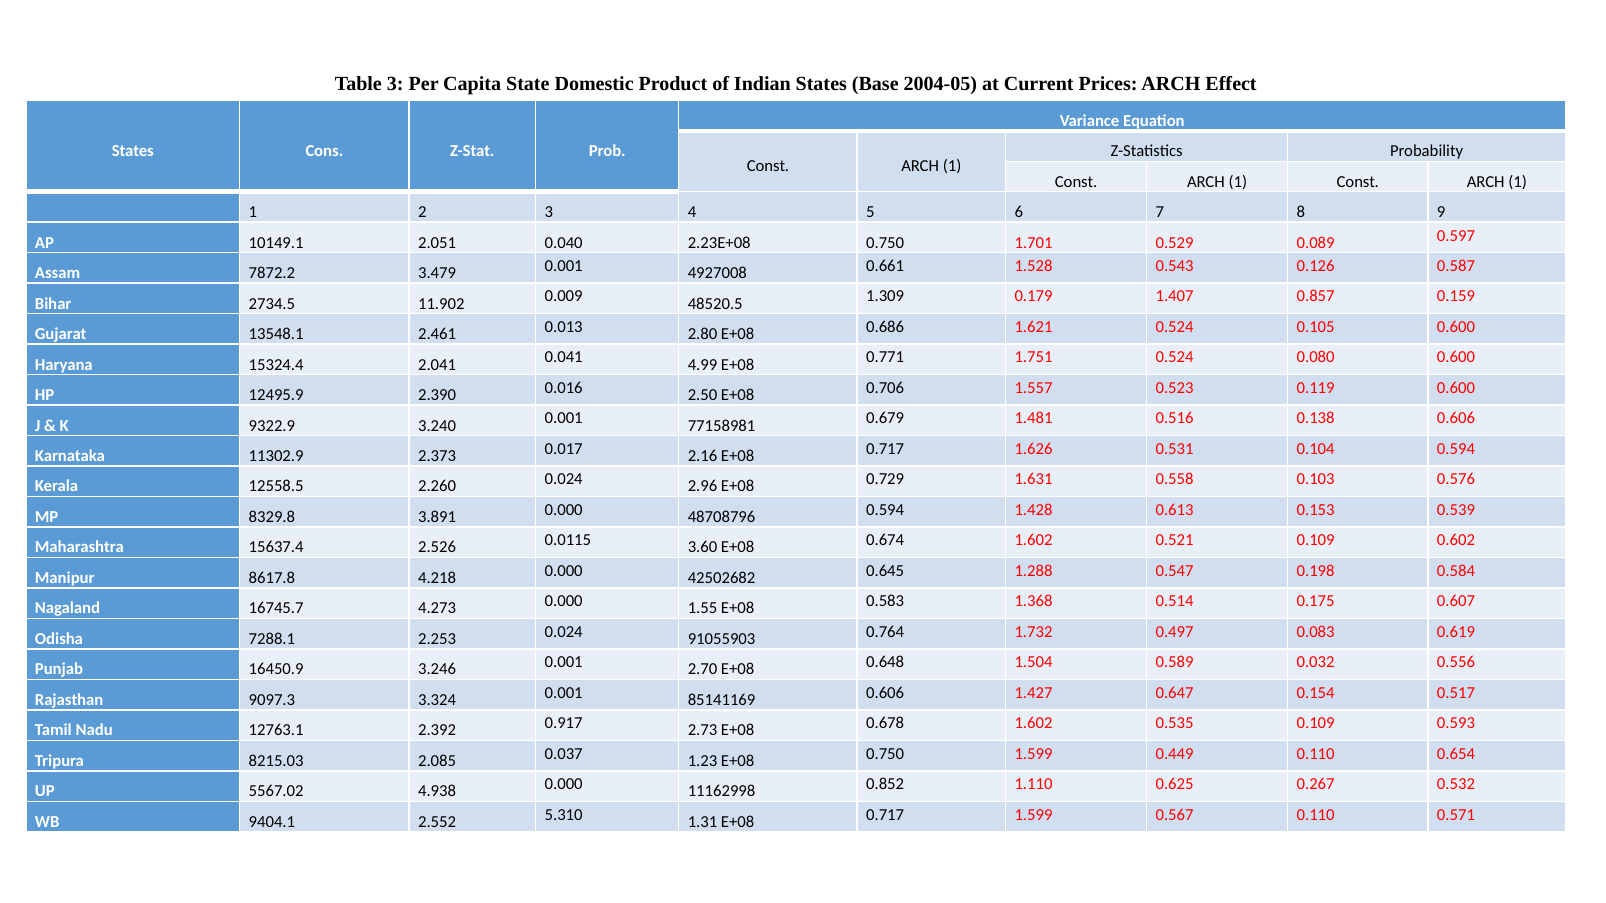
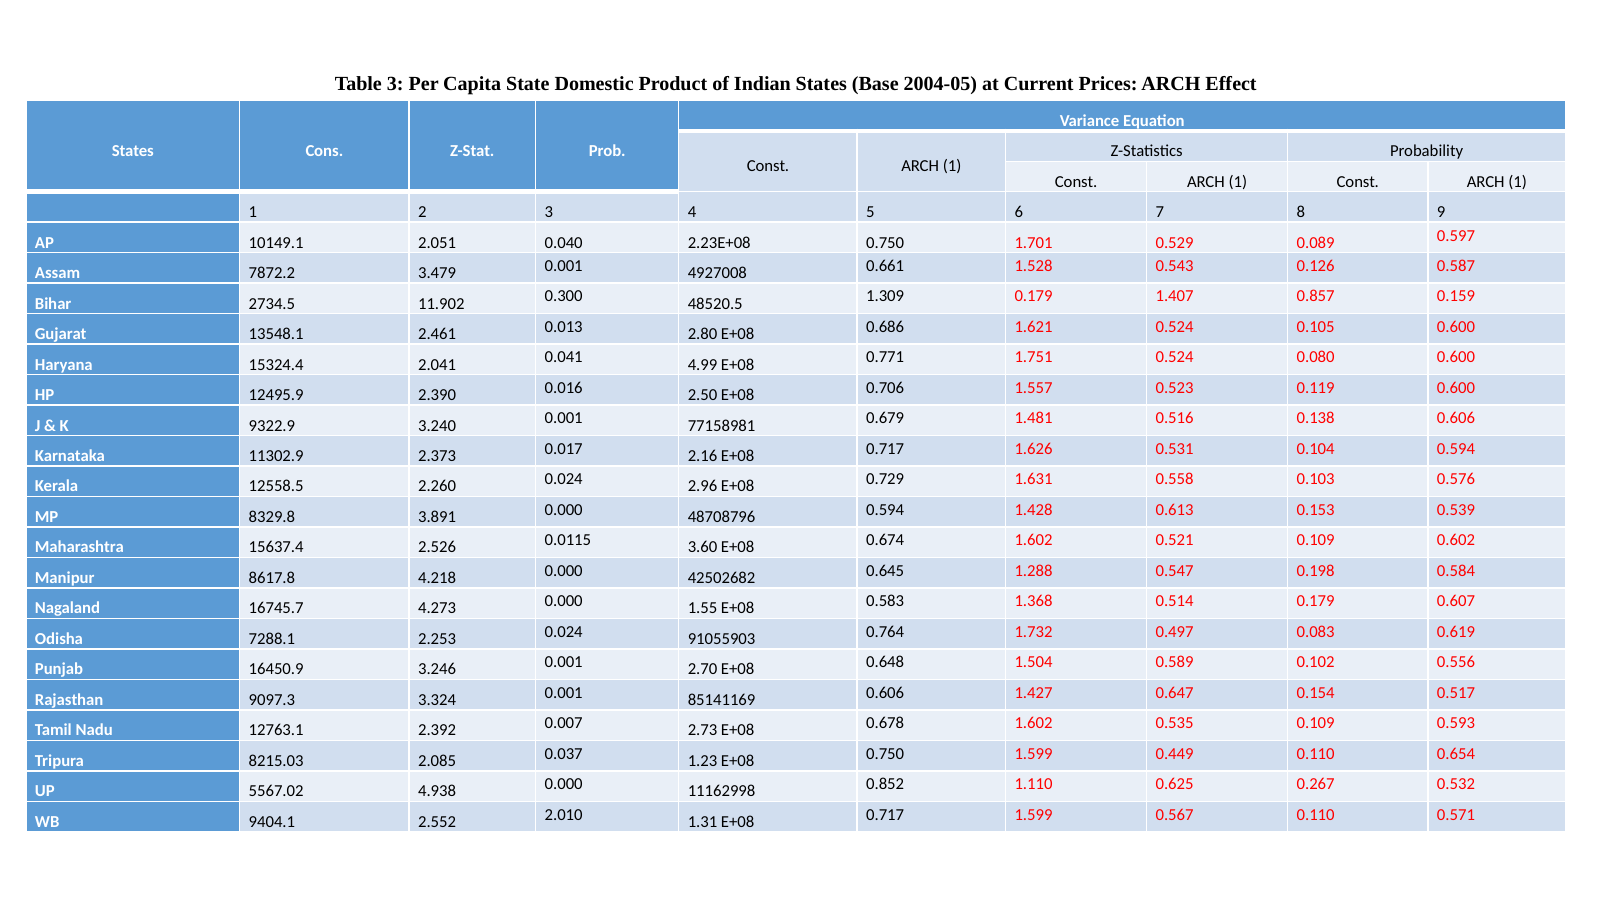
0.009: 0.009 -> 0.300 (564, 297)
0.514 0.175: 0.175 -> 0.179 (1316, 602)
0.032: 0.032 -> 0.102 (1316, 662)
0.917: 0.917 -> 0.007 (564, 723)
5.310: 5.310 -> 2.010 (564, 815)
